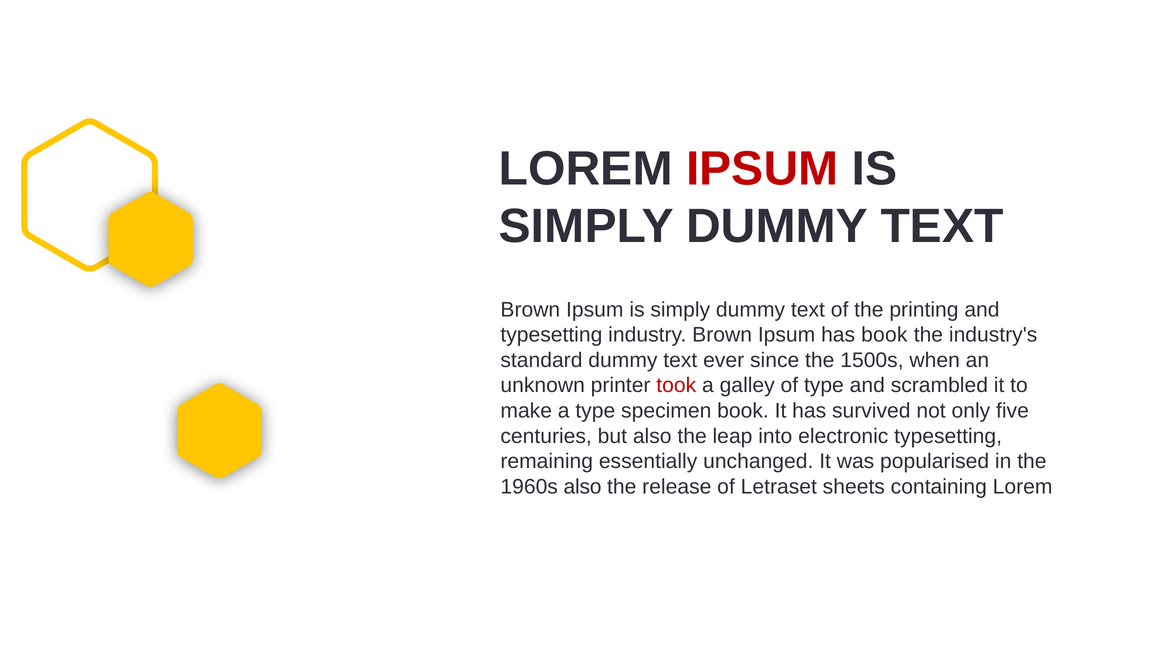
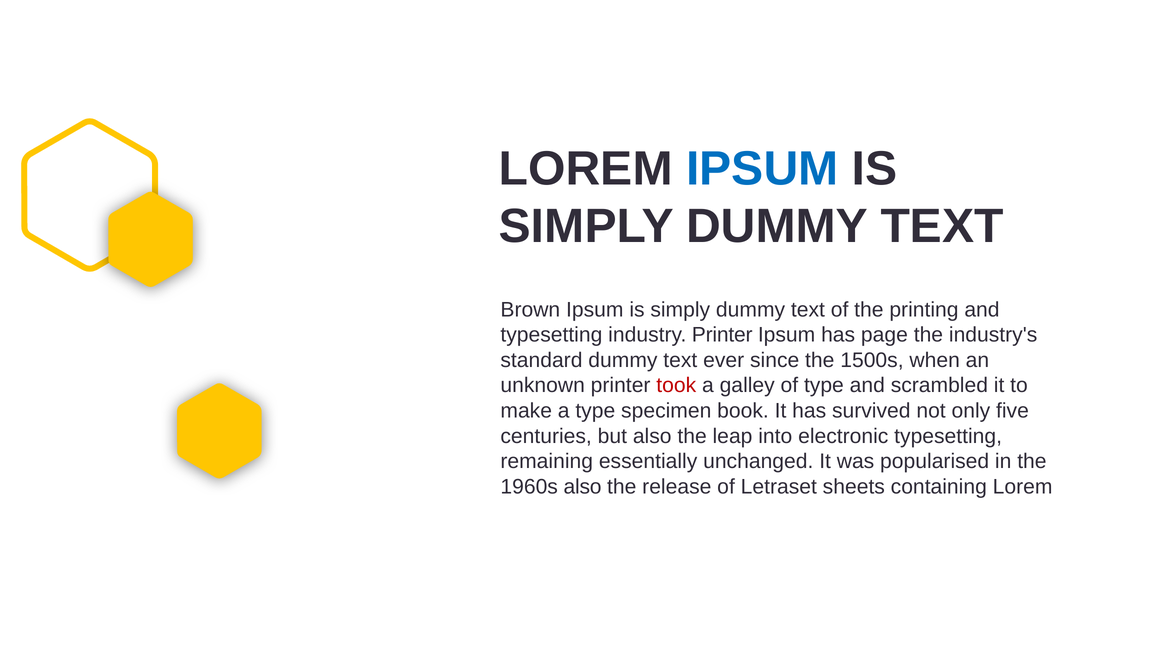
IPSUM colour: red -> blue (762, 169)
industry Brown: Brown -> Printer (722, 335)
has book: book -> page (884, 335)
